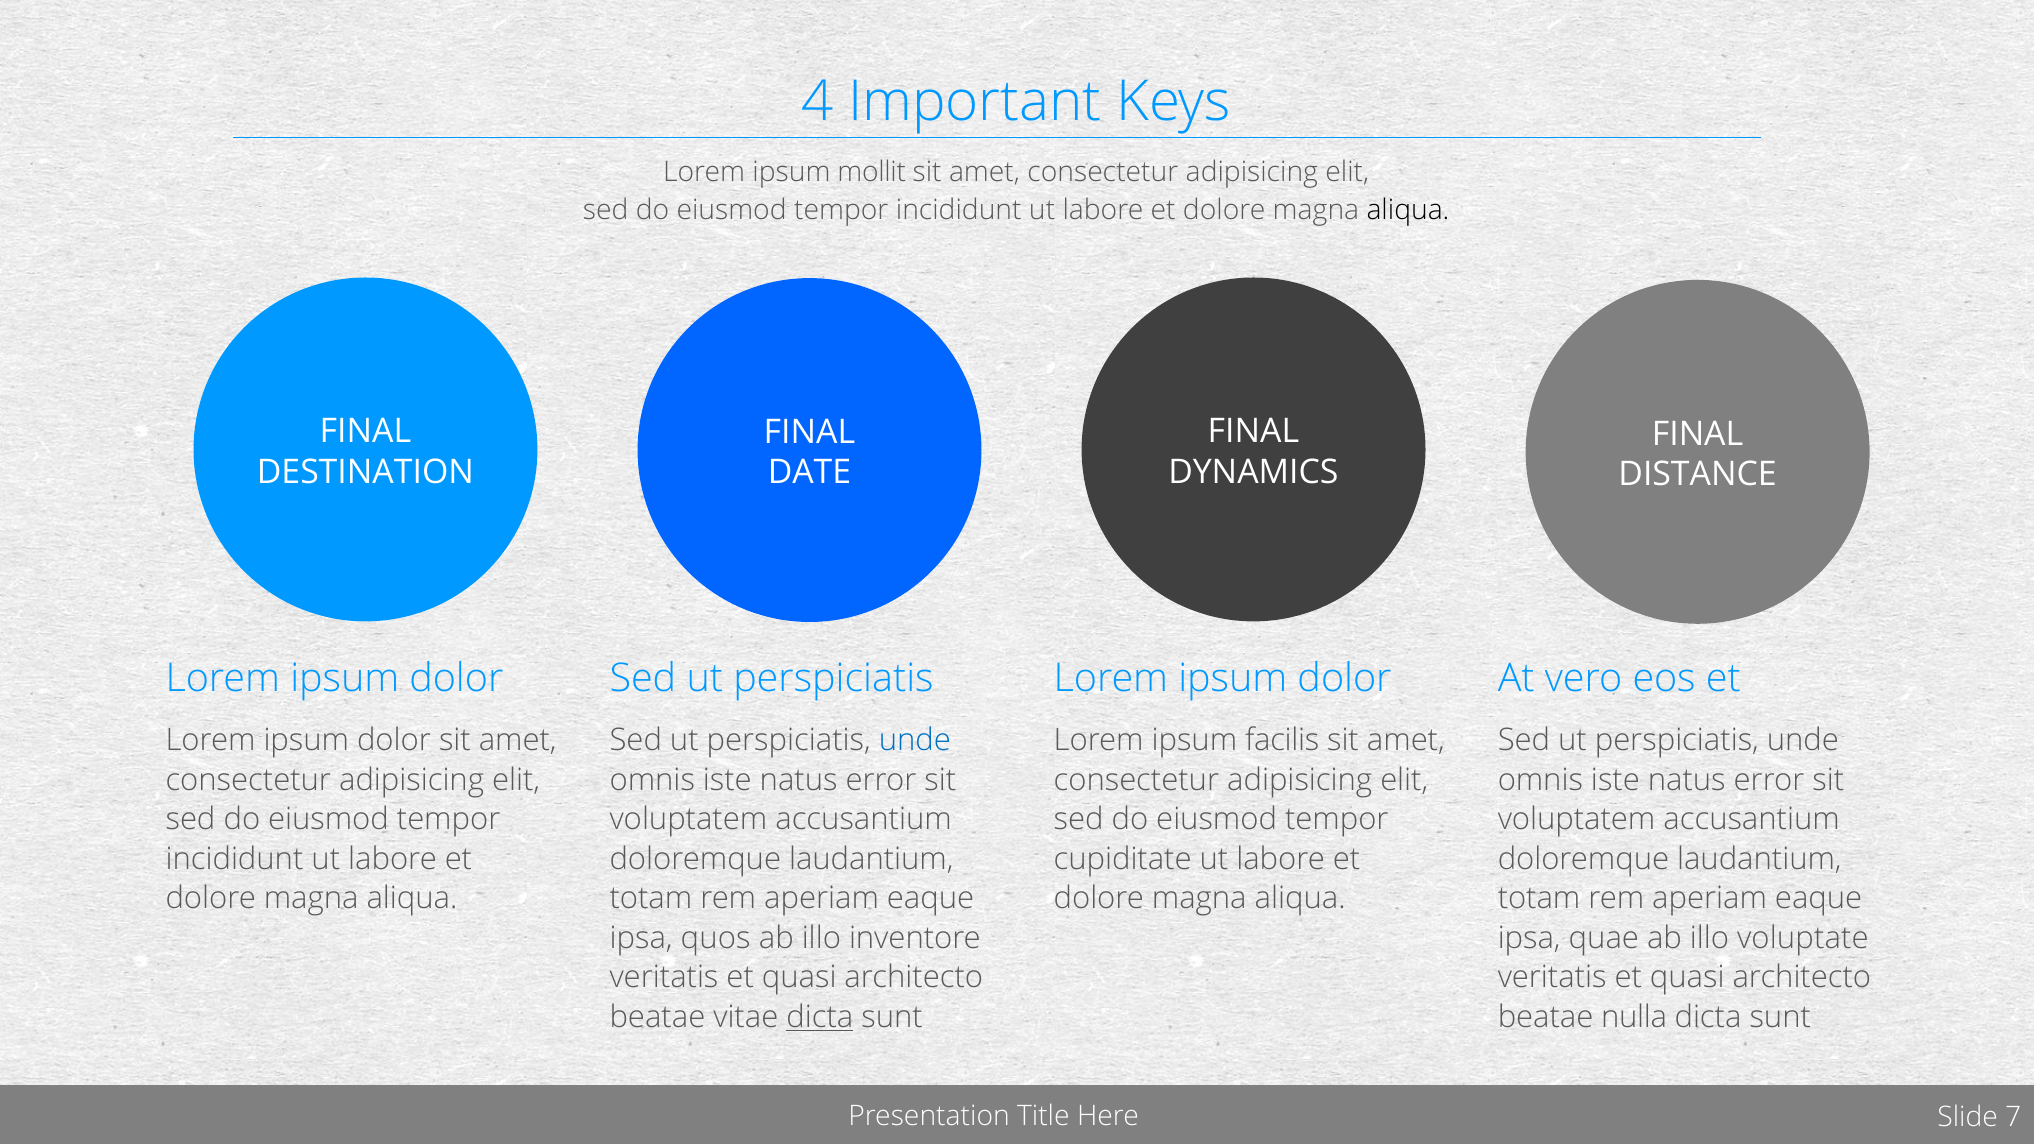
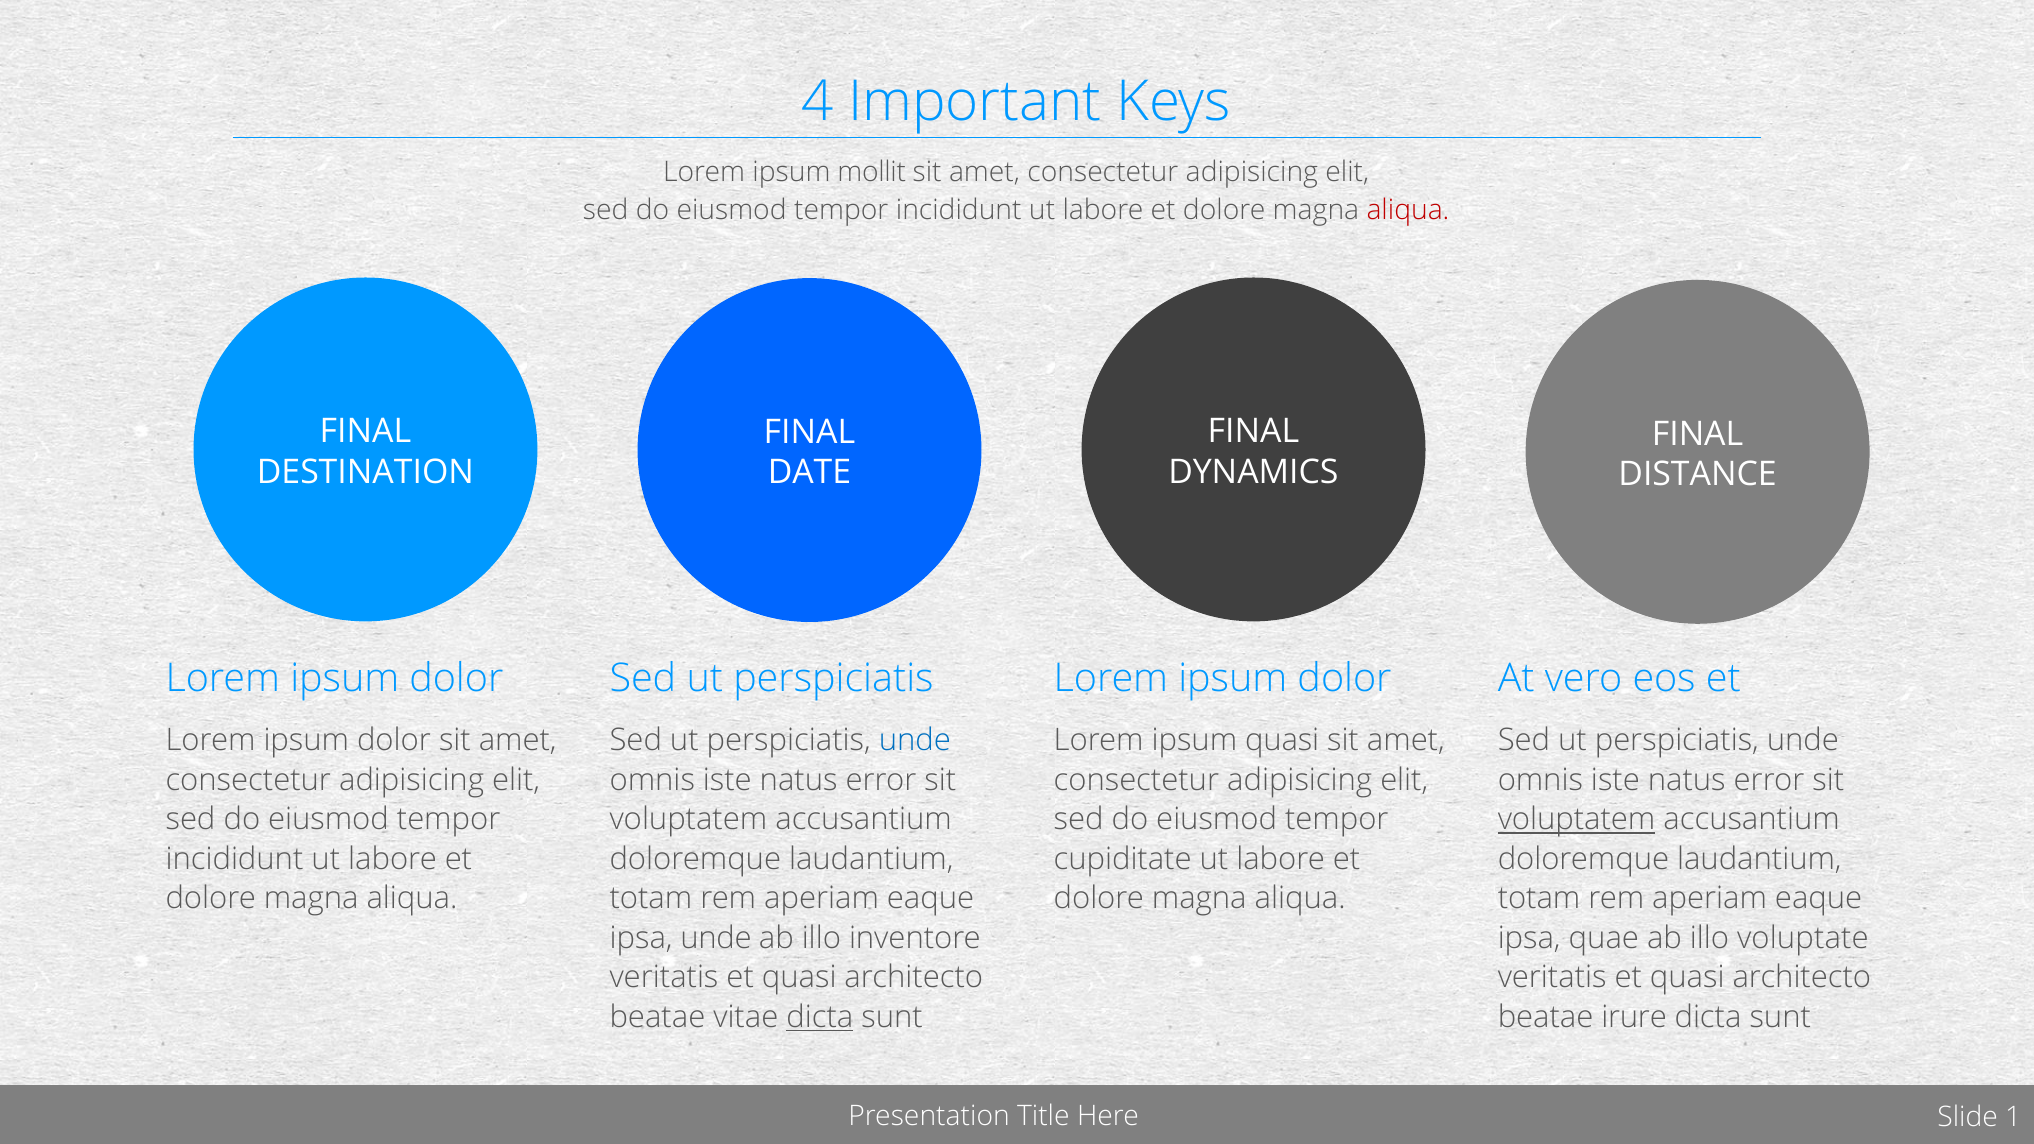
aliqua colour: black -> red (1408, 210)
ipsum facilis: facilis -> quasi (1282, 740)
voluptatem underline: none -> present (1577, 820)
ipsa quos: quos -> unde (716, 938)
nulla: nulla -> irure (1634, 1017)
7: 7 -> 1 (2013, 1117)
